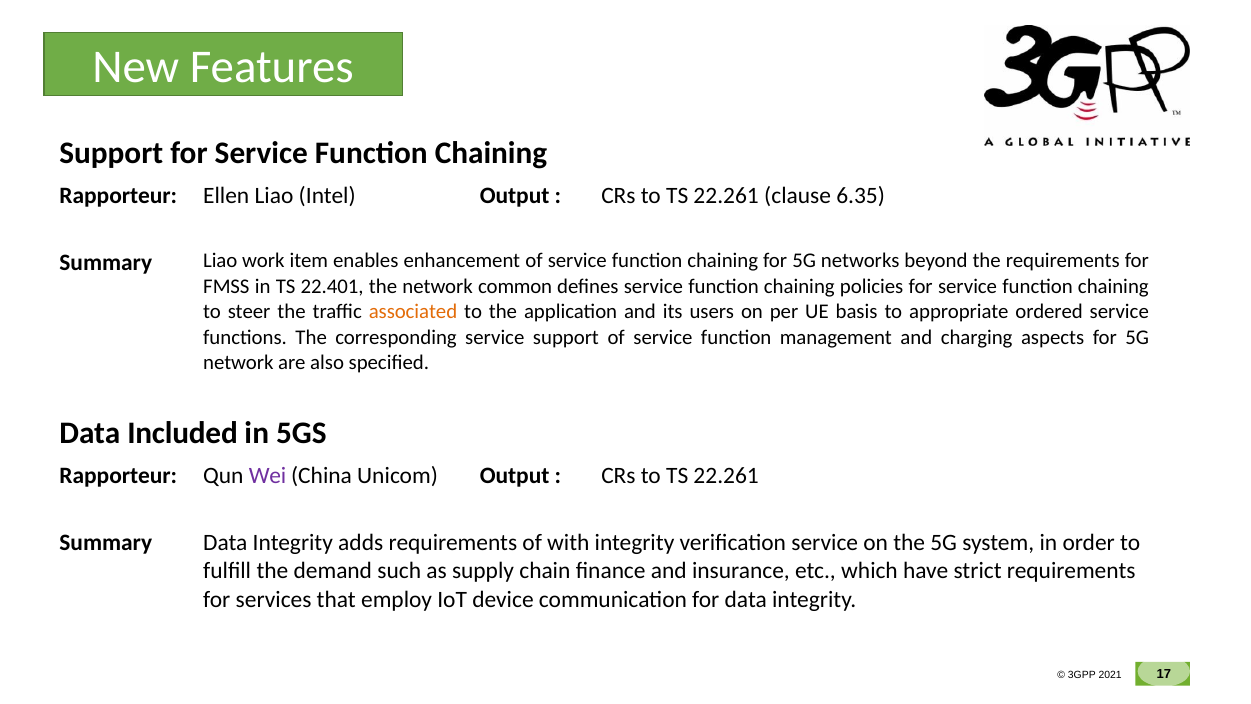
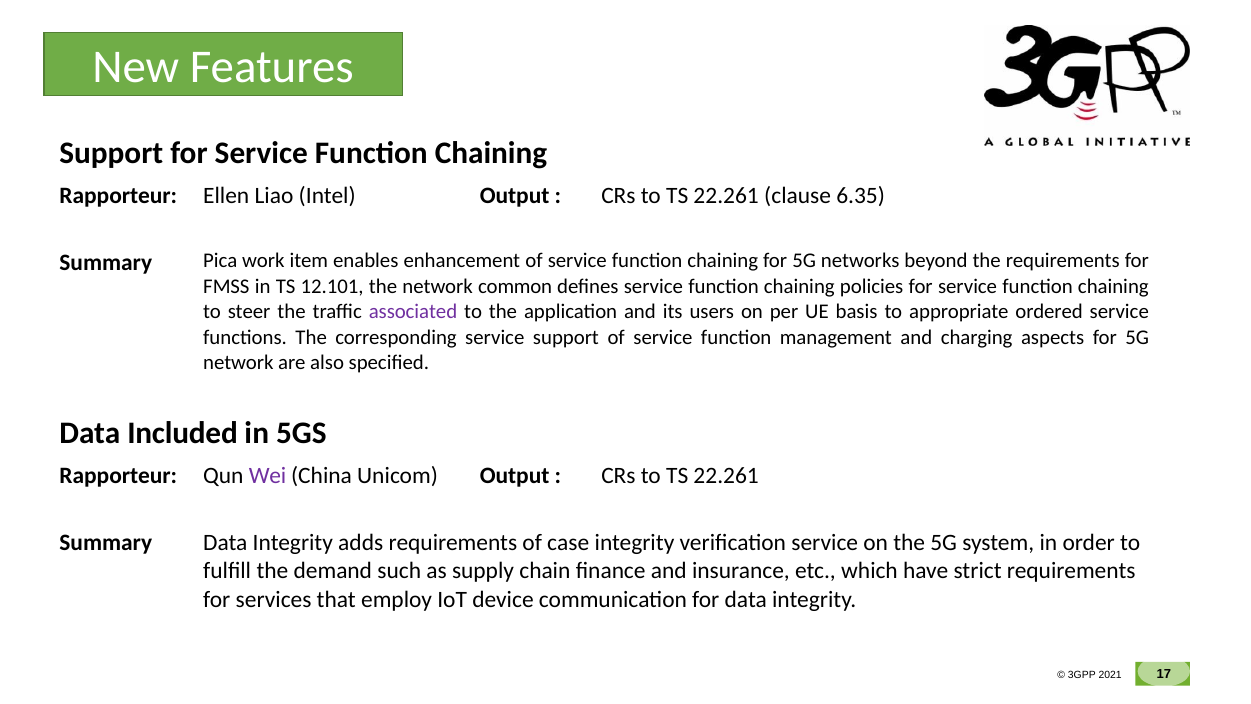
Summary Liao: Liao -> Pica (220, 261)
22.401: 22.401 -> 12.101 (332, 286)
associated colour: orange -> purple (413, 312)
with: with -> case (568, 542)
